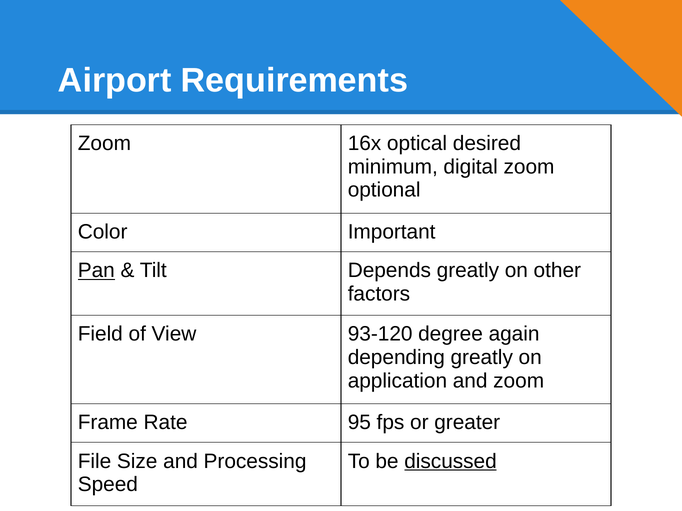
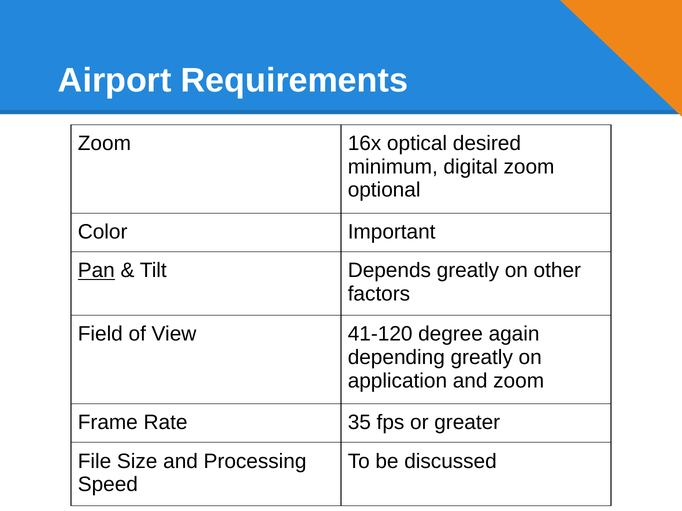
93-120: 93-120 -> 41-120 (380, 334)
95: 95 -> 35 (359, 423)
discussed underline: present -> none (451, 462)
